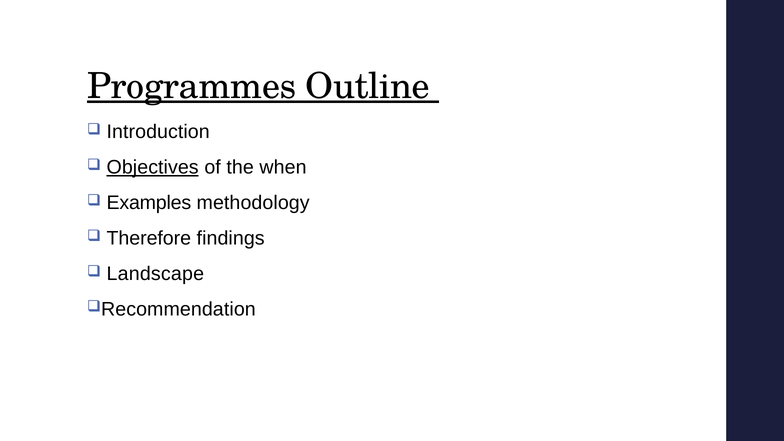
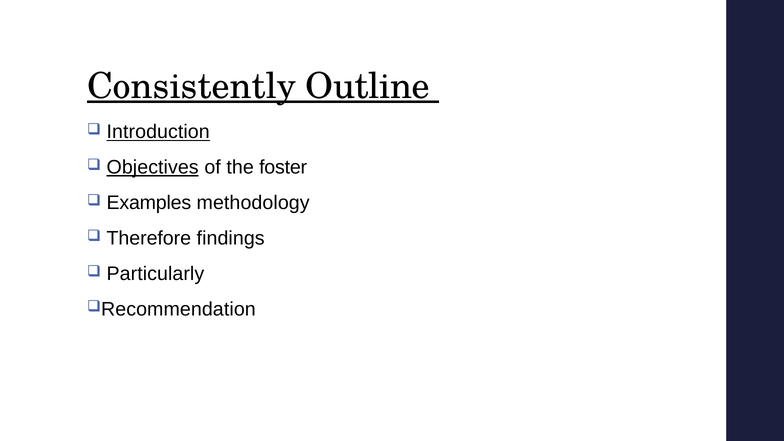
Programmes: Programmes -> Consistently (192, 86)
Introduction underline: none -> present (158, 132)
when: when -> foster (283, 167)
Landscape: Landscape -> Particularly (155, 274)
